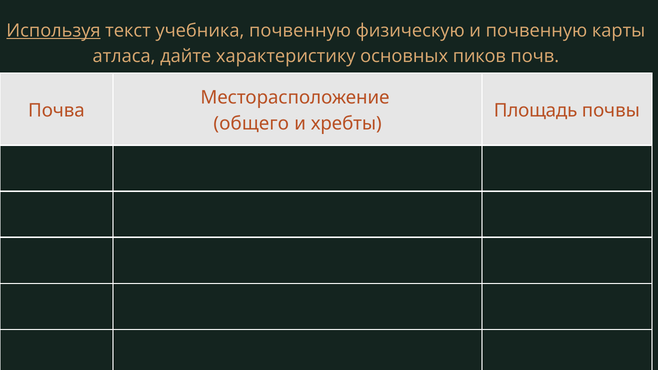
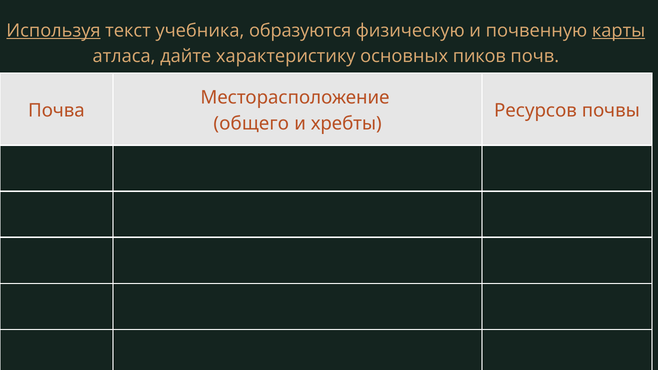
учебника почвенную: почвенную -> образуются (300, 31)
карты underline: none -> present (619, 31)
Площадь: Площадь -> Ресурсов (535, 111)
